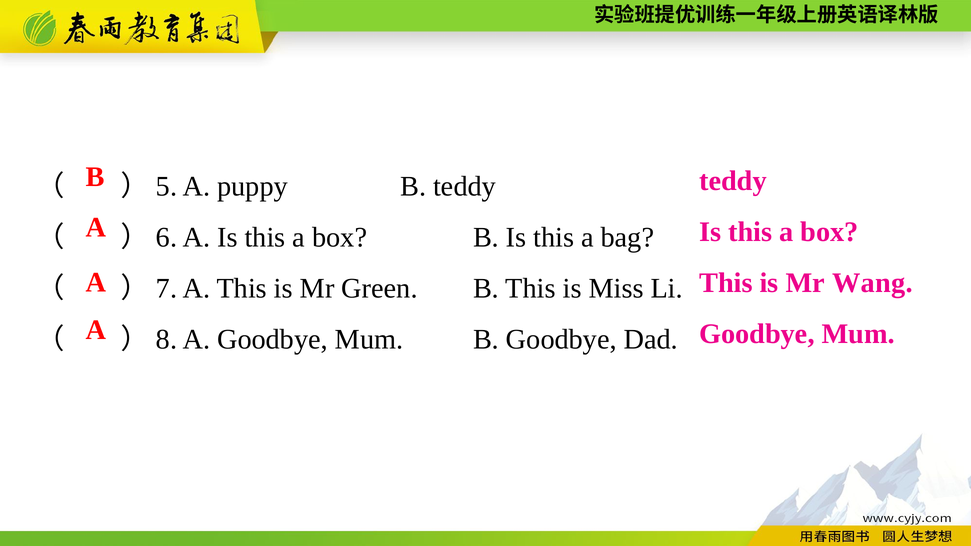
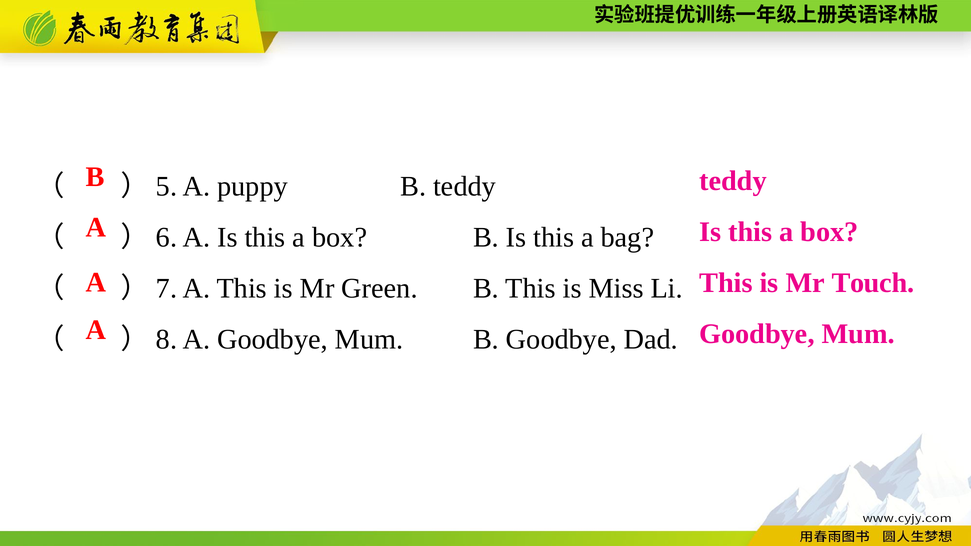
Wang: Wang -> Touch (873, 283)
